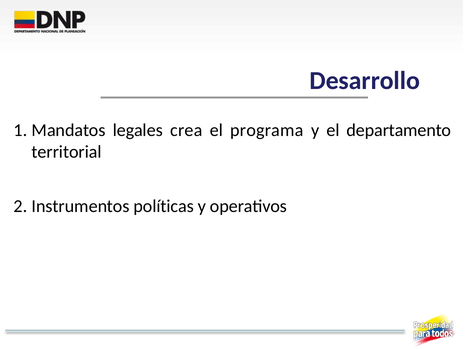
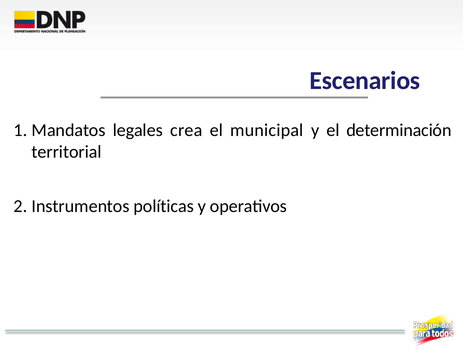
Desarrollo: Desarrollo -> Escenarios (365, 80)
programa: programa -> municipal (267, 130)
departamento: departamento -> determinación (399, 130)
